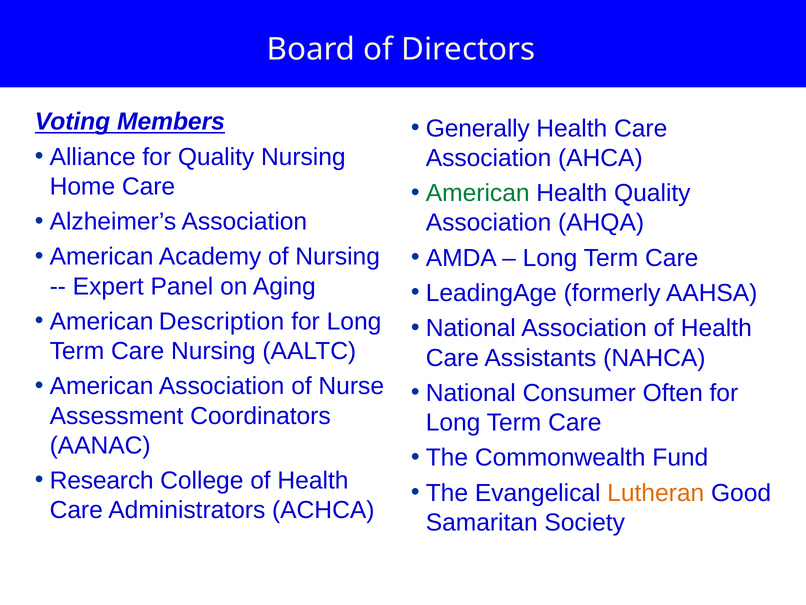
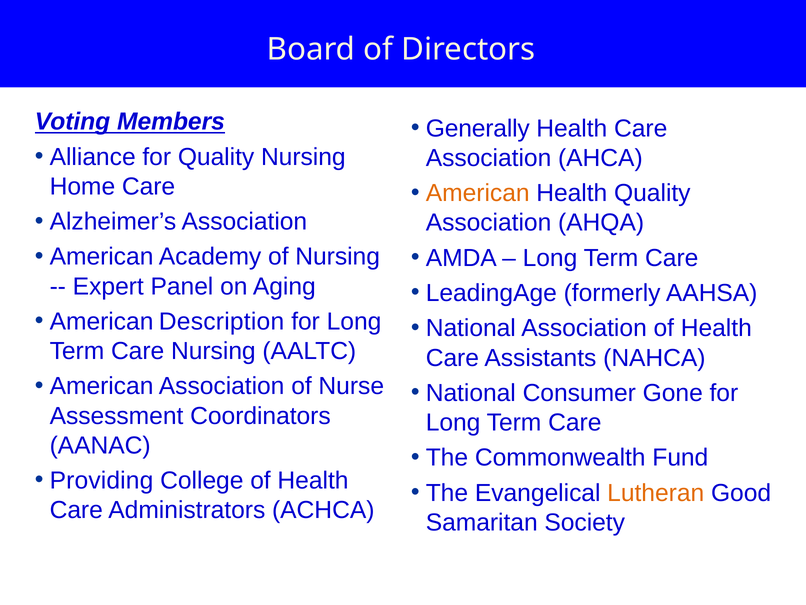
American colour: green -> orange (478, 193)
Often: Often -> Gone (673, 393)
Research: Research -> Providing (102, 480)
